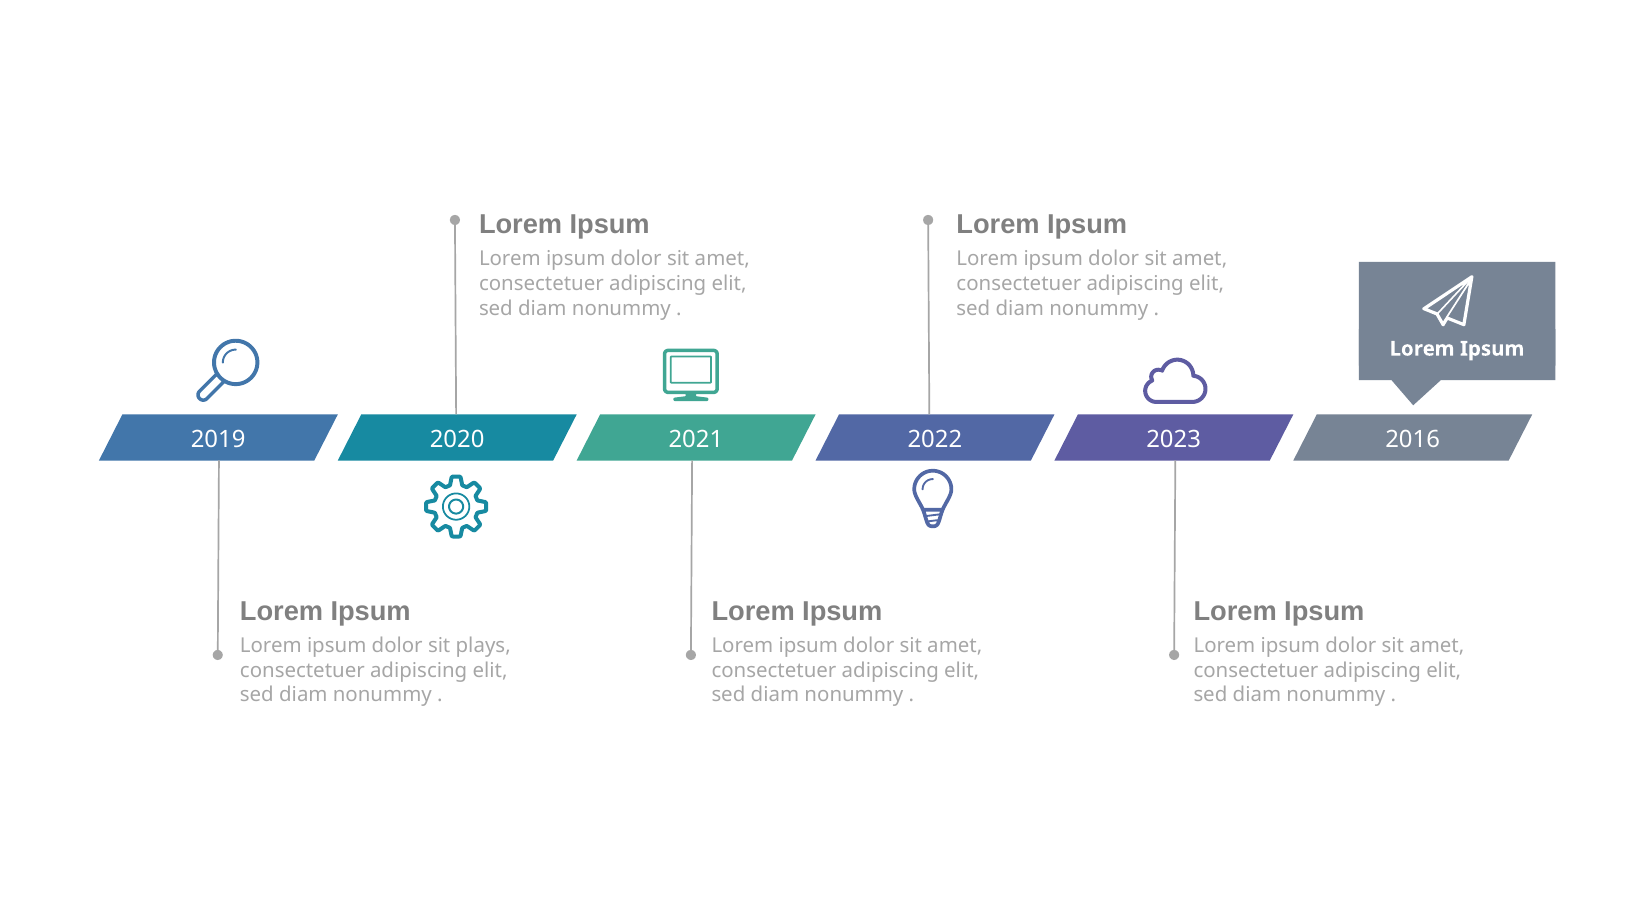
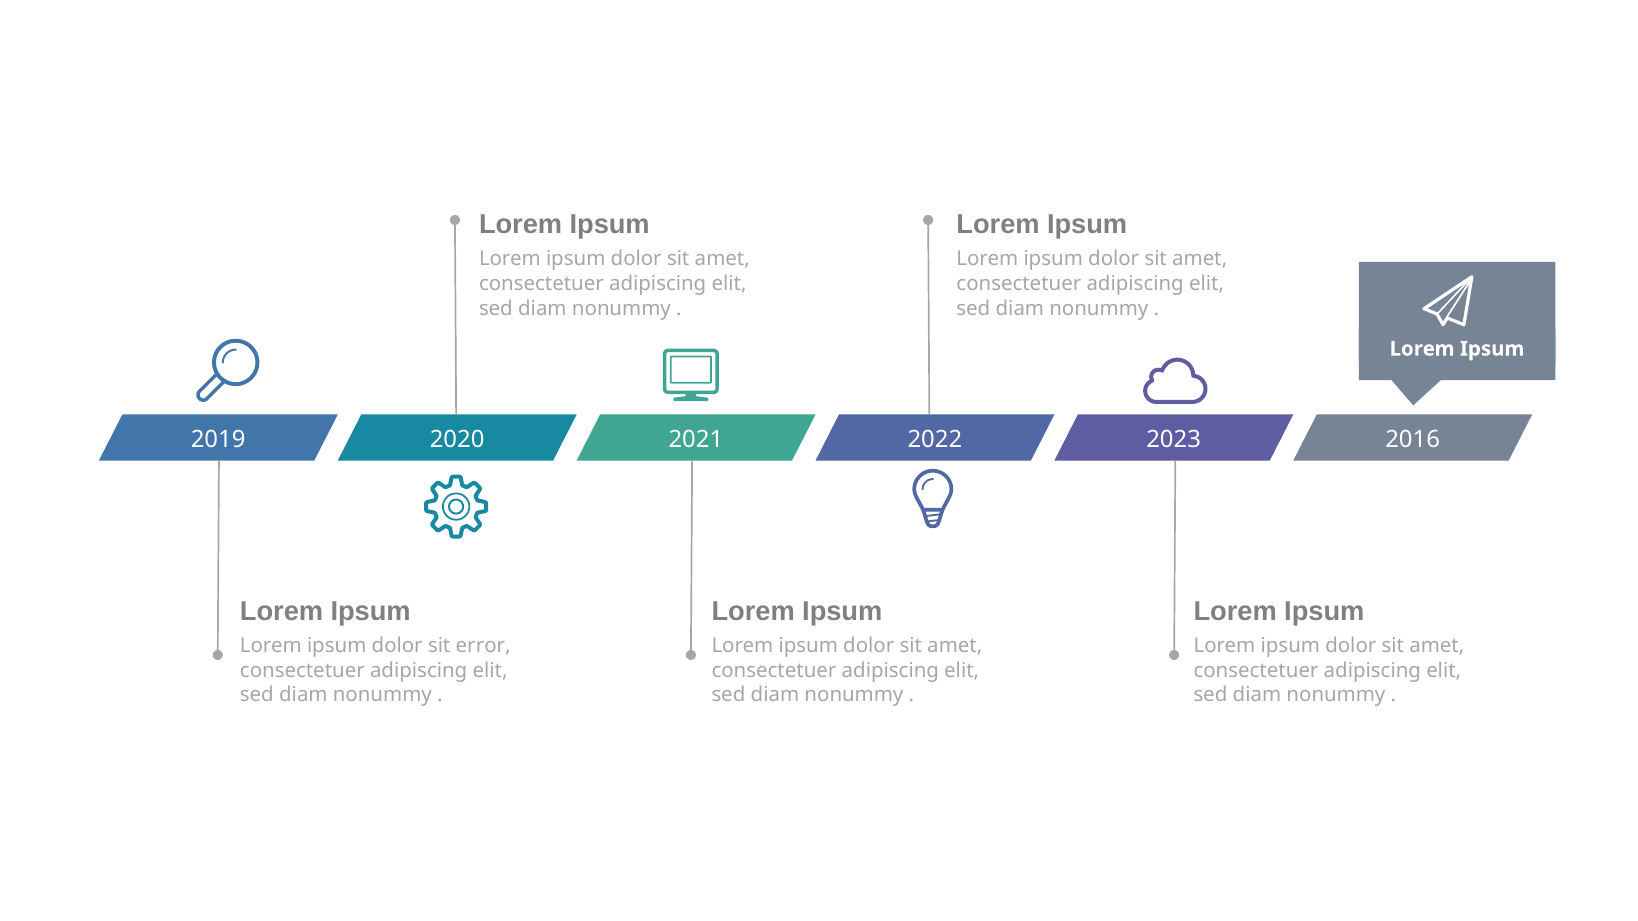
plays: plays -> error (483, 646)
